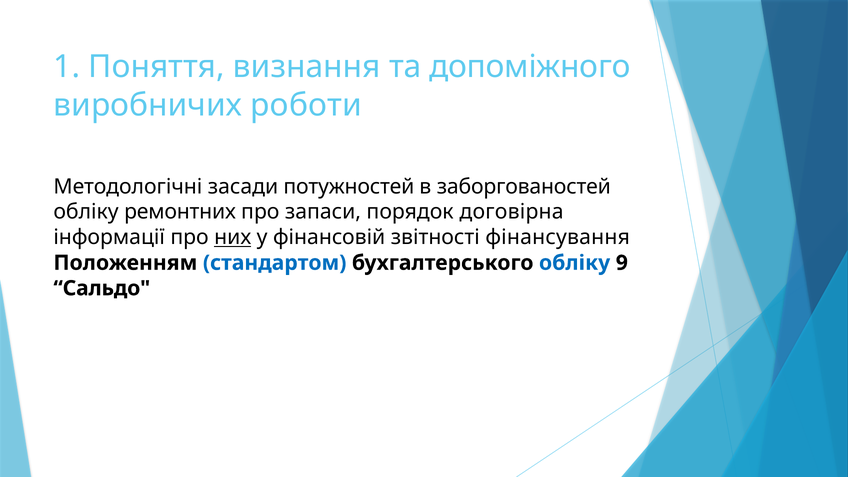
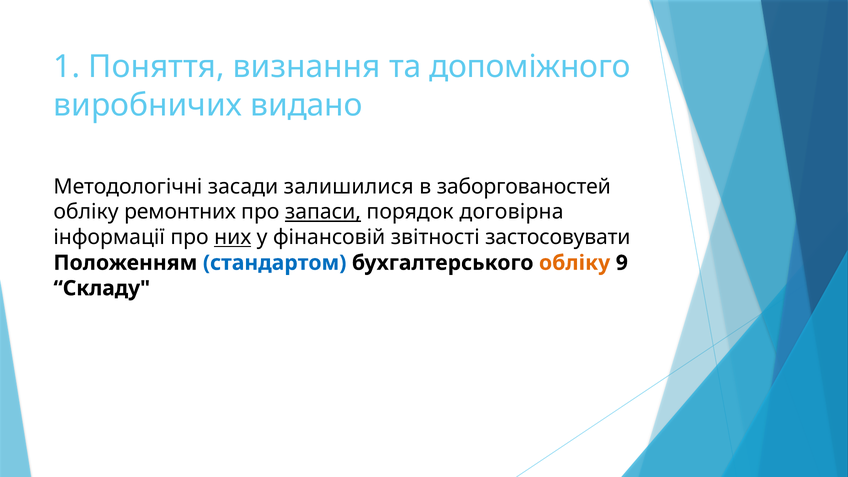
роботи: роботи -> видано (306, 105)
потужностей: потужностей -> залишилися (349, 187)
запаси underline: none -> present (323, 212)
фінансування: фінансування -> застосовувати (558, 237)
обліку colour: blue -> orange (575, 263)
Сальдо: Сальдо -> Складу (102, 288)
